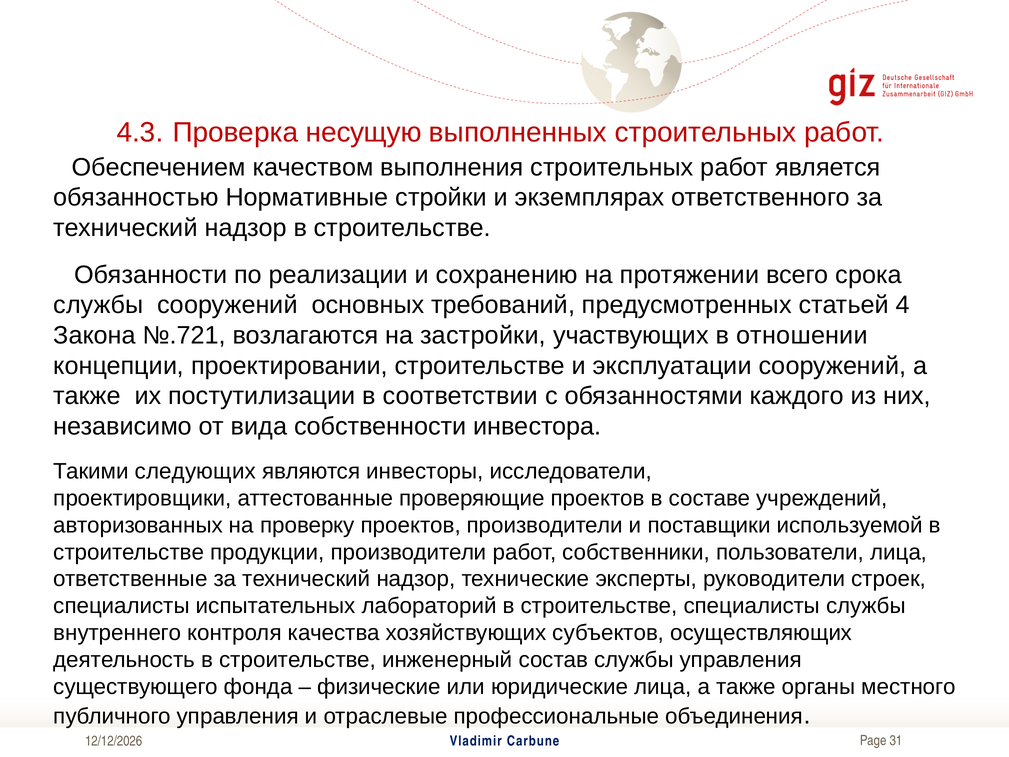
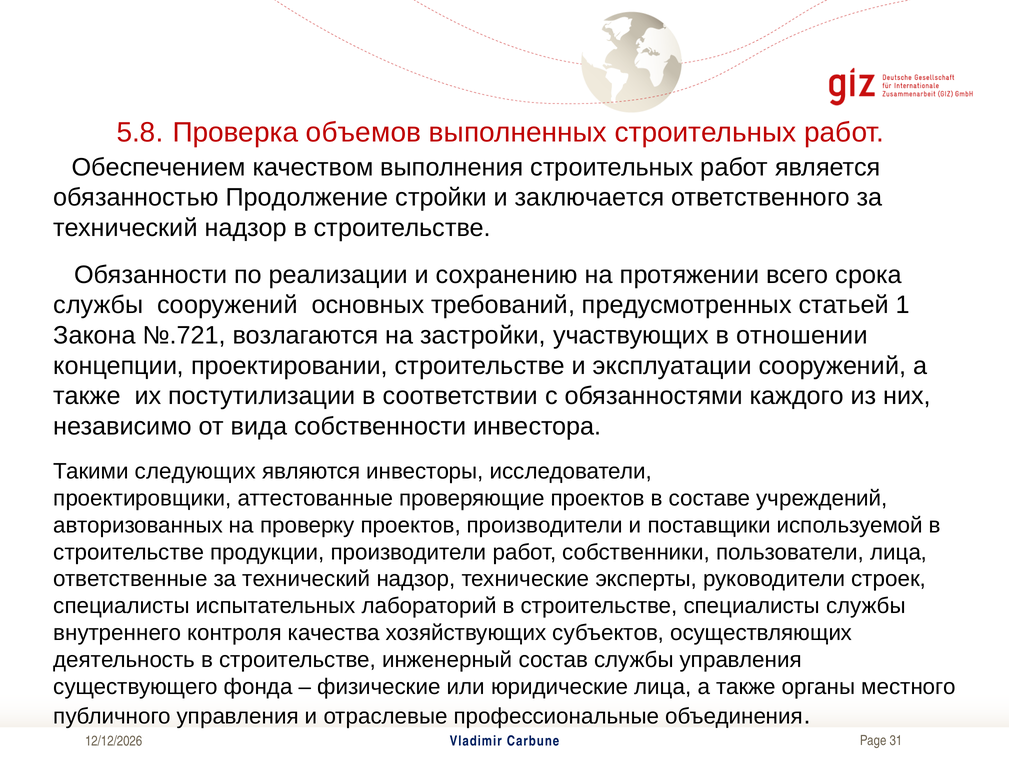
4.3: 4.3 -> 5.8 (140, 132)
несущую: несущую -> объемов (364, 132)
Нормативные: Нормативные -> Продолжение (307, 197)
экземплярах: экземплярах -> заключается (590, 197)
4: 4 -> 1 (903, 305)
